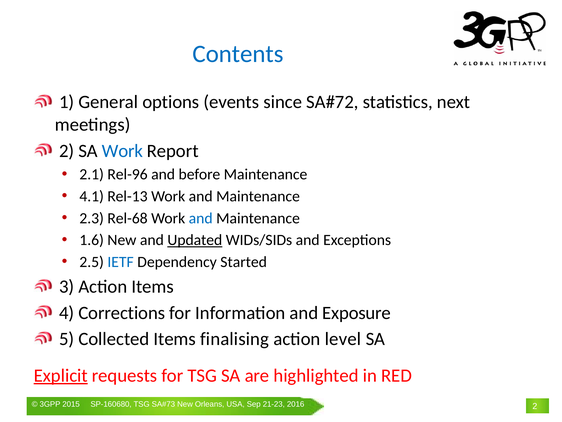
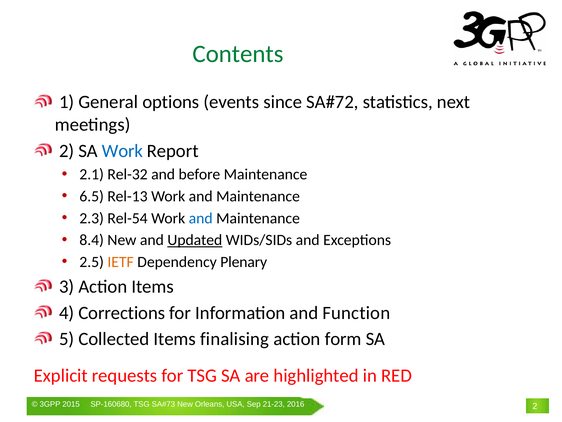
Contents colour: blue -> green (238, 54)
Rel-96: Rel-96 -> Rel-32 (128, 174)
4.1: 4.1 -> 6.5 (92, 196)
Rel-68: Rel-68 -> Rel-54 (128, 218)
1.6: 1.6 -> 8.4 (92, 240)
IETF colour: blue -> orange (121, 262)
Started: Started -> Plenary (244, 262)
Exposure: Exposure -> Function (356, 312)
level: level -> form (343, 339)
Explicit underline: present -> none (61, 375)
